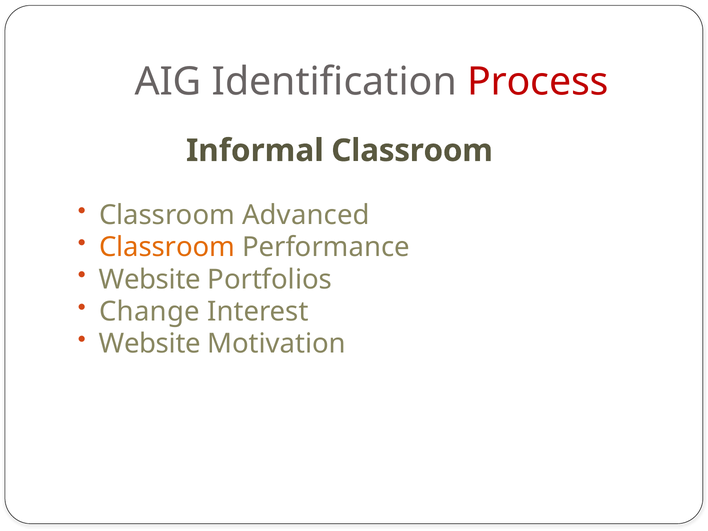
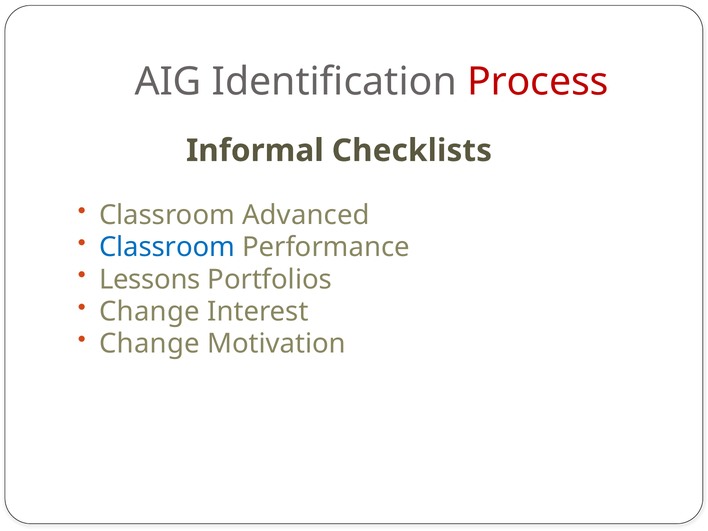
Informal Classroom: Classroom -> Checklists (412, 151)
Classroom colour: orange -> blue (167, 247)
Website: Website -> Lessons (150, 279)
Website: Website -> Change (150, 344)
